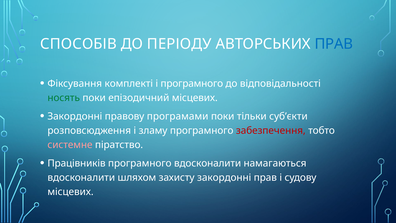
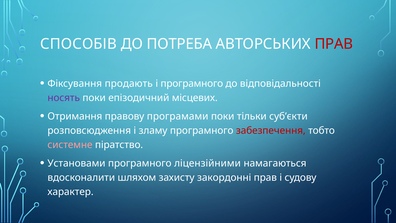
ПЕРІОДУ: ПЕРІОДУ -> ПОТРЕБА (179, 44)
ПРАВ colour: blue -> red (334, 44)
комплекті: комплекті -> продають (129, 84)
носять colour: green -> purple (64, 98)
Закордонні: Закордонні -> Отримання (75, 116)
Працівників: Працівників -> Установами (76, 163)
програмного вдосконалити: вдосконалити -> ліцензійними (207, 163)
місцевих: місцевих -> характер (71, 192)
